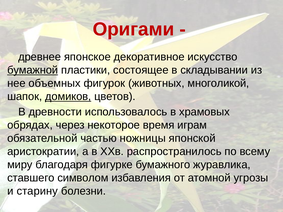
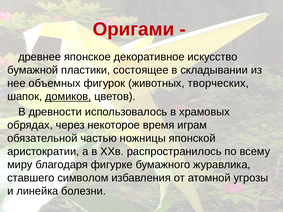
бумажной underline: present -> none (33, 70)
многоликой: многоликой -> творческих (218, 83)
старину: старину -> линейка (37, 191)
